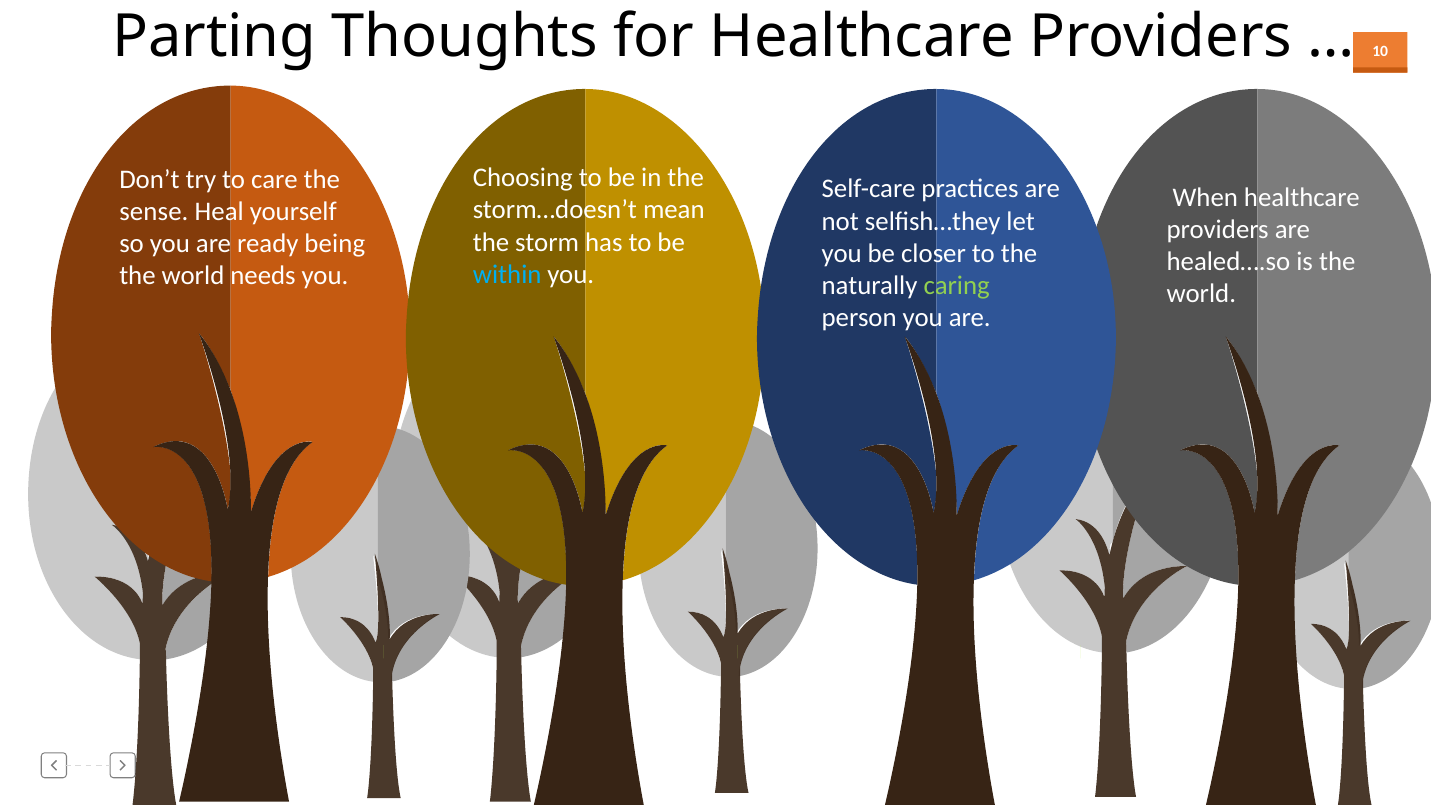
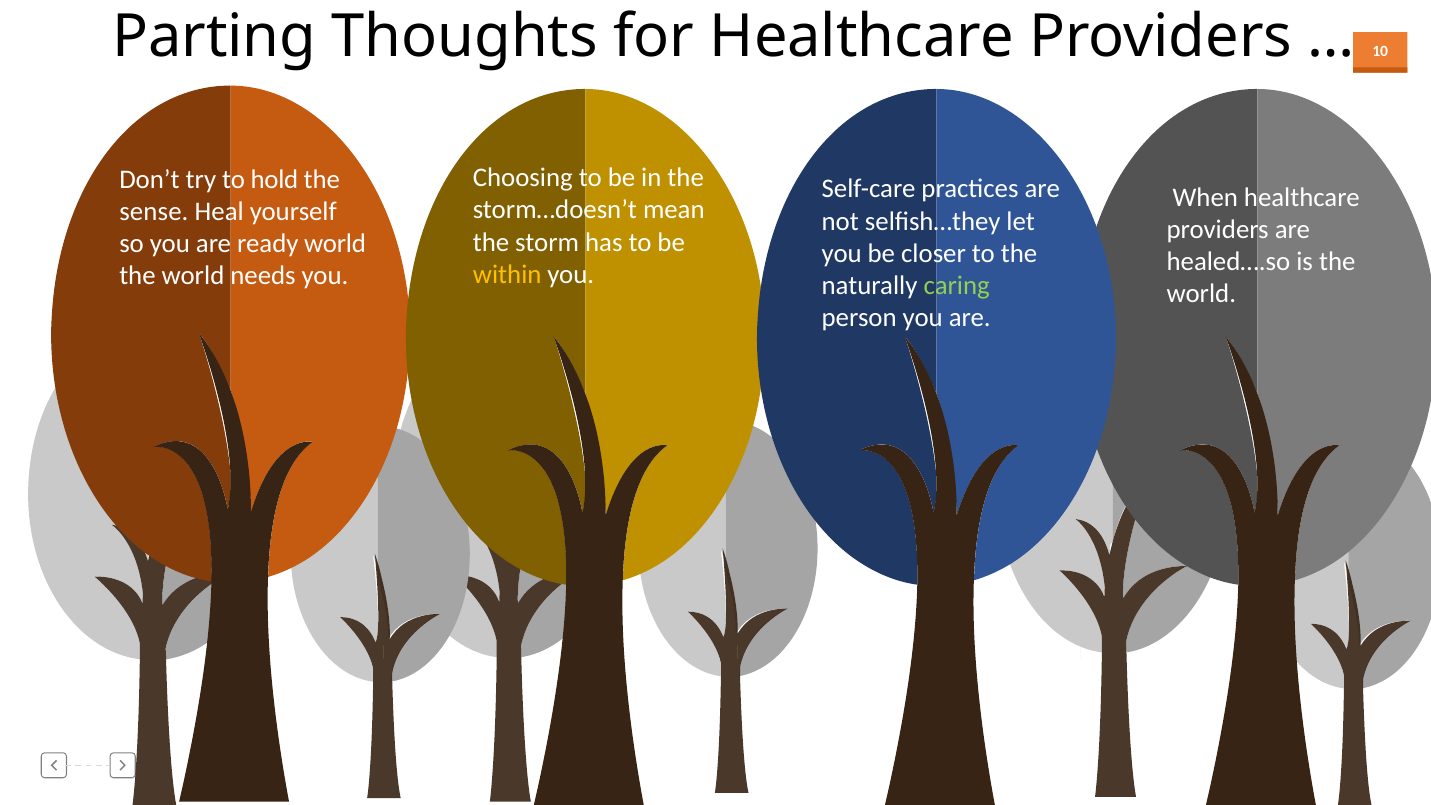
care: care -> hold (274, 179)
ready being: being -> world (335, 244)
within colour: light blue -> yellow (507, 274)
